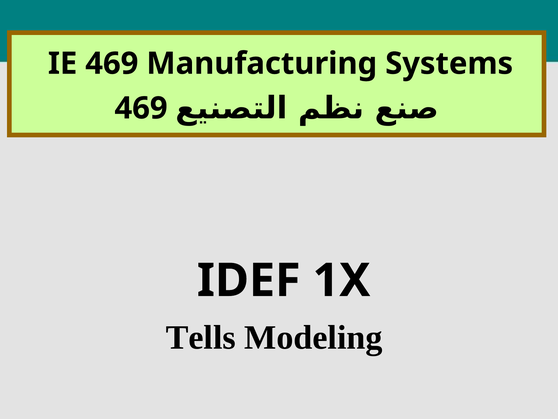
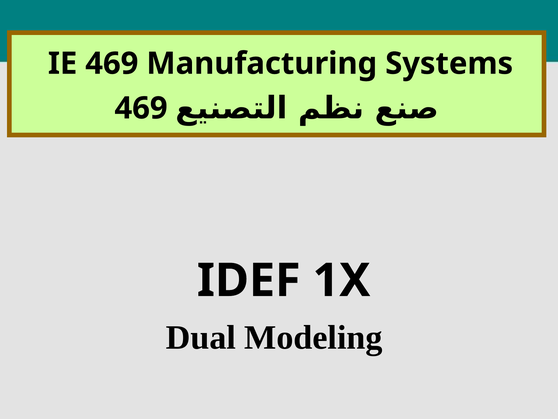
Tells: Tells -> Dual (201, 337)
